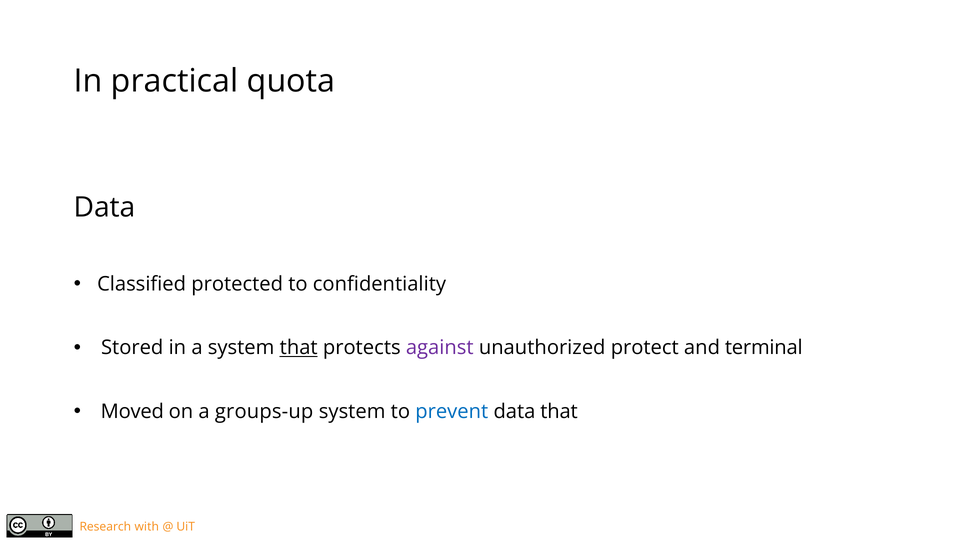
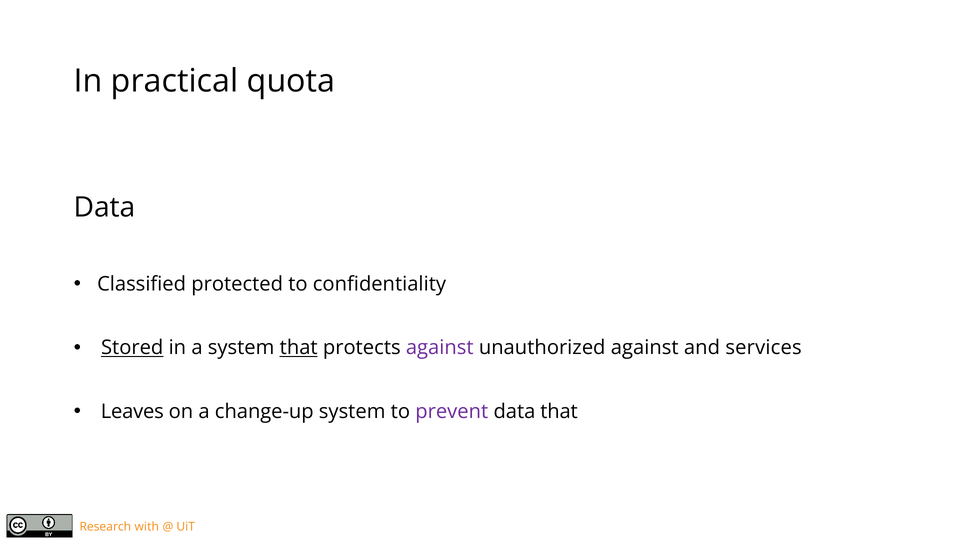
Stored underline: none -> present (132, 348)
unauthorized protect: protect -> against (645, 348)
terminal: terminal -> services (764, 348)
Moved: Moved -> Leaves (132, 412)
groups-up: groups-up -> change-up (264, 412)
prevent colour: blue -> purple (452, 412)
